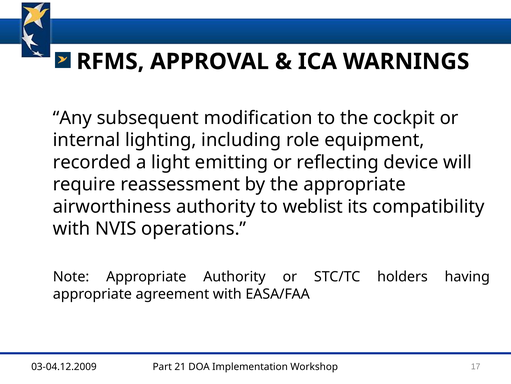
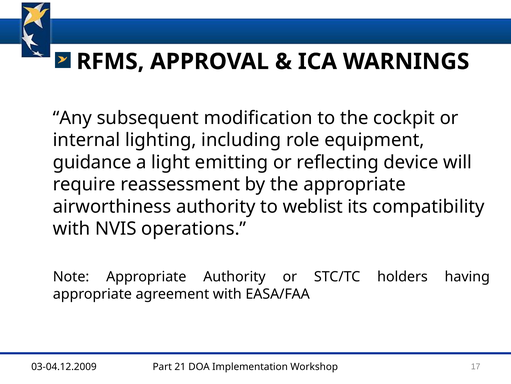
recorded: recorded -> guidance (92, 162)
